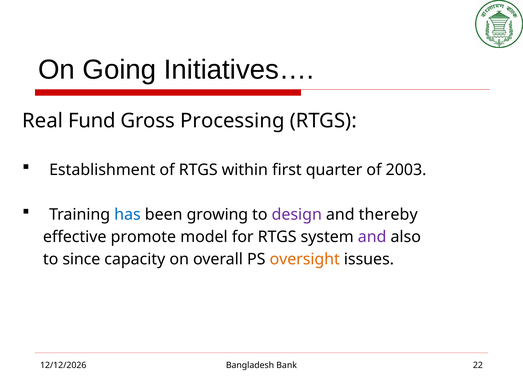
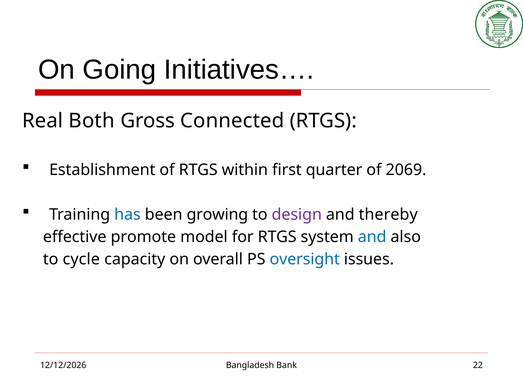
Fund: Fund -> Both (92, 121)
Processing: Processing -> Connected (232, 121)
2003: 2003 -> 2069 (406, 170)
and colour: purple -> blue (372, 237)
since: since -> cycle (81, 259)
oversight colour: orange -> blue (305, 259)
